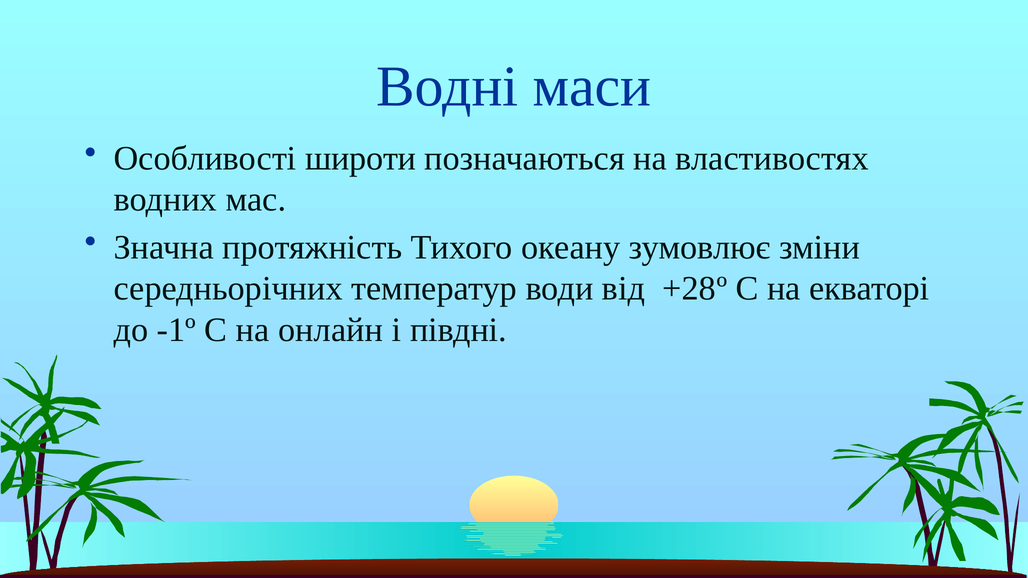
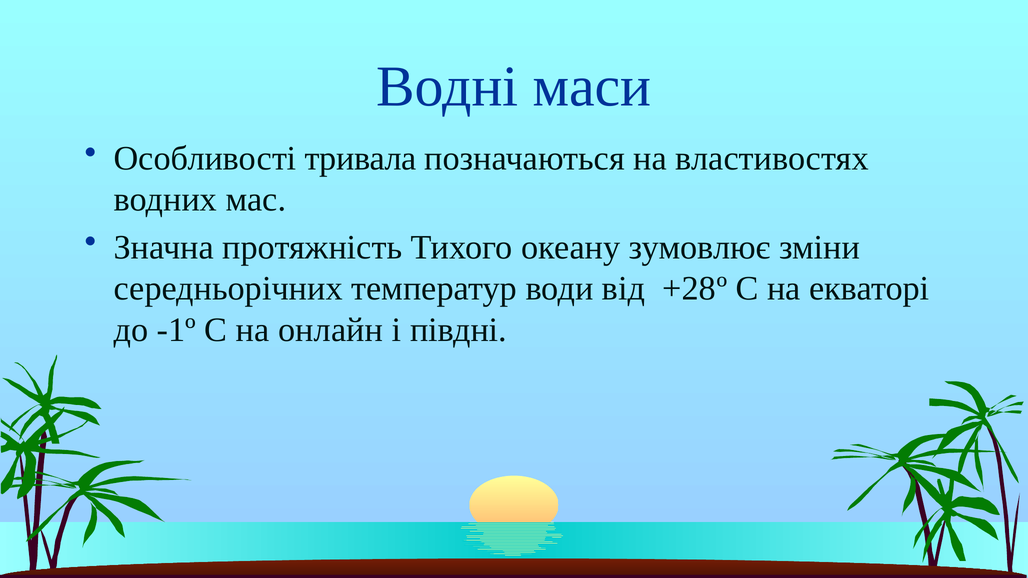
широти: широти -> тривала (361, 159)
